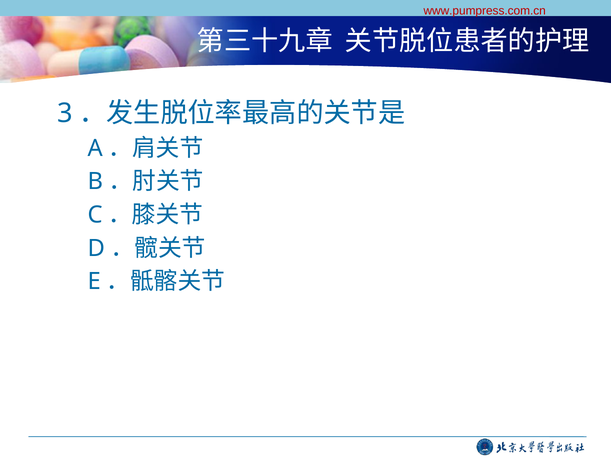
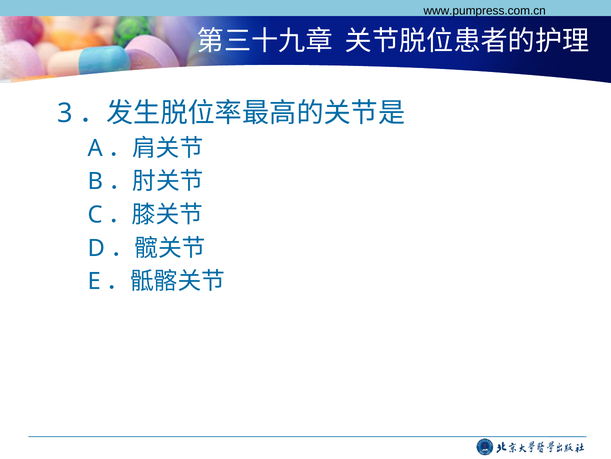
www.pumpress.com.cn colour: red -> black (485, 11)
